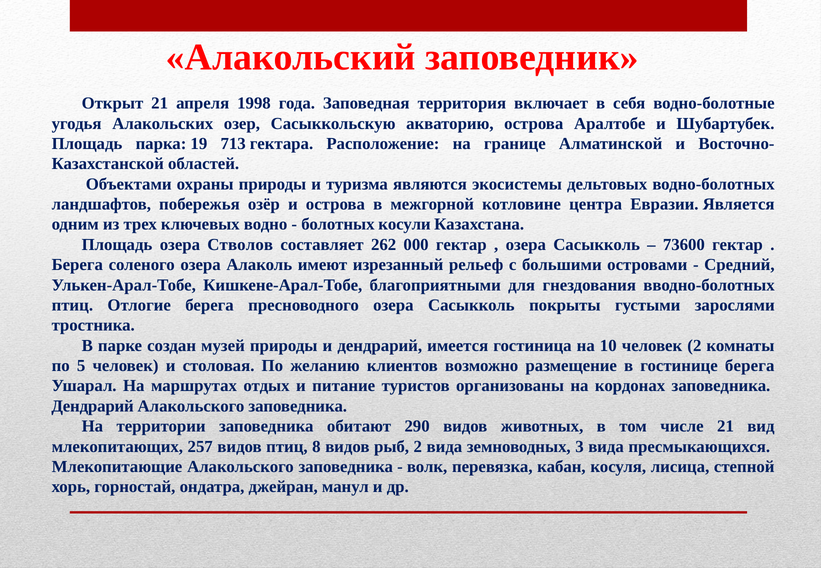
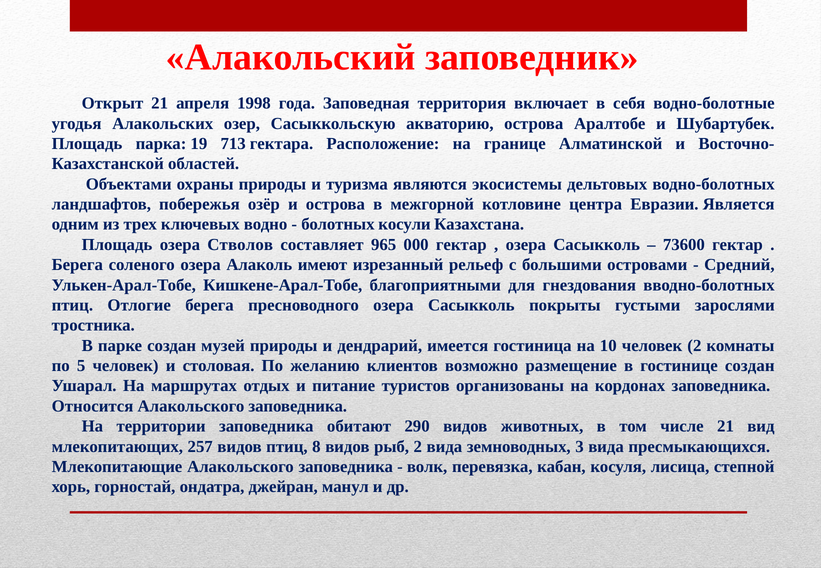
262: 262 -> 965 (384, 245)
гостинице берега: берега -> создан (750, 366)
Дендрарий: Дендрарий -> Относится (93, 406)
